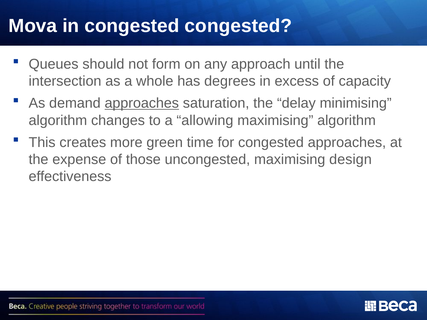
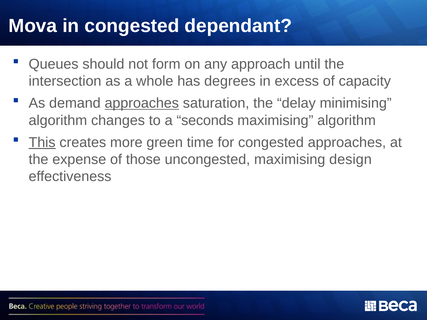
congested congested: congested -> dependant (238, 26)
allowing: allowing -> seconds (205, 120)
This underline: none -> present (42, 142)
